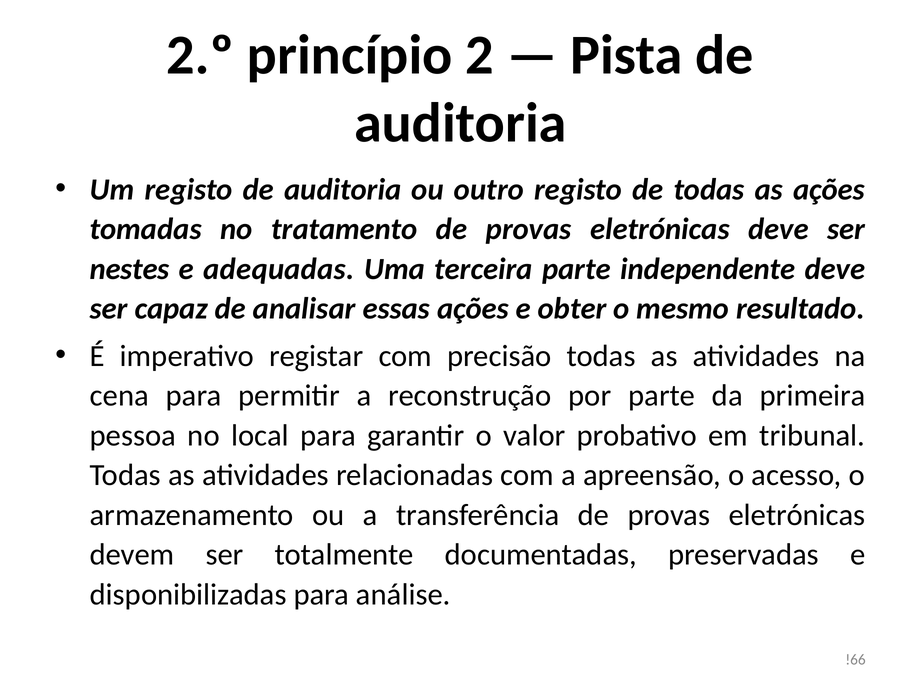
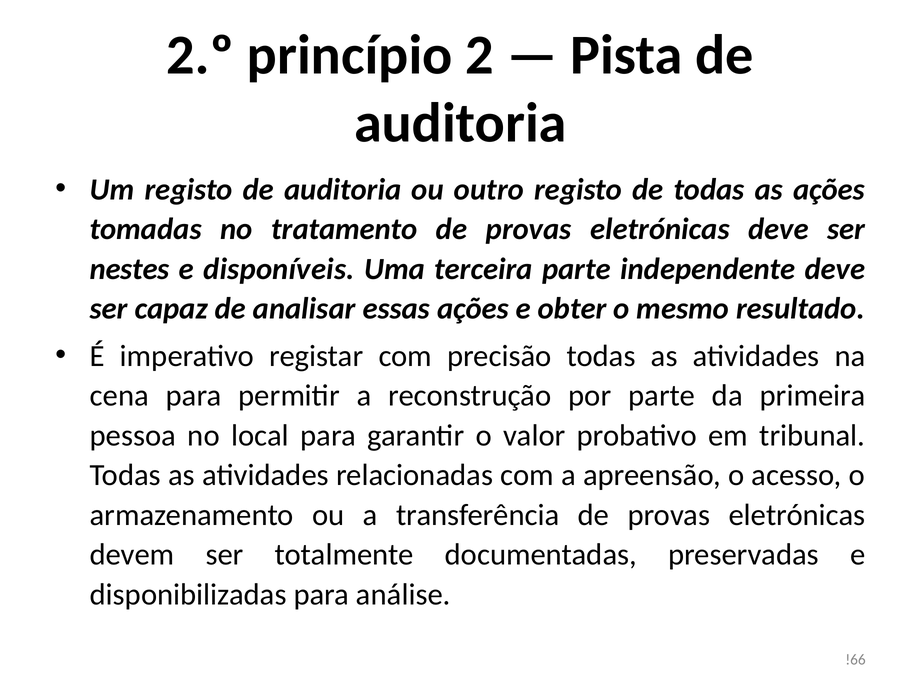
adequadas: adequadas -> disponíveis (279, 269)
